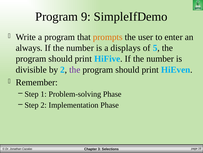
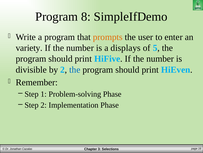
9: 9 -> 8 (86, 17)
always: always -> variety (29, 48)
the colour: purple -> blue (75, 69)
